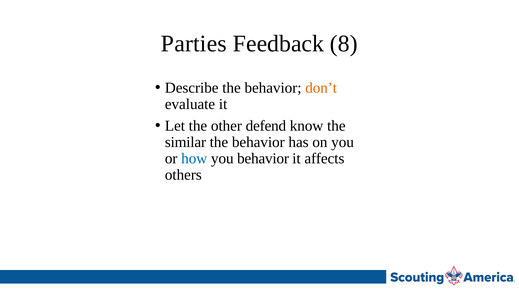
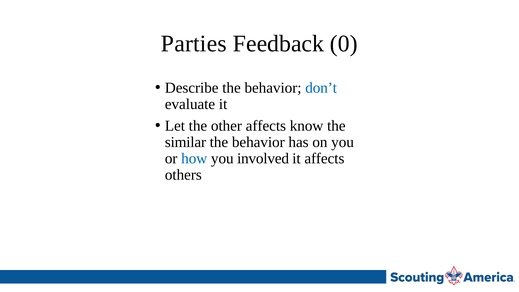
8: 8 -> 0 (344, 44)
don’t colour: orange -> blue (321, 88)
other defend: defend -> affects (266, 126)
you behavior: behavior -> involved (263, 159)
